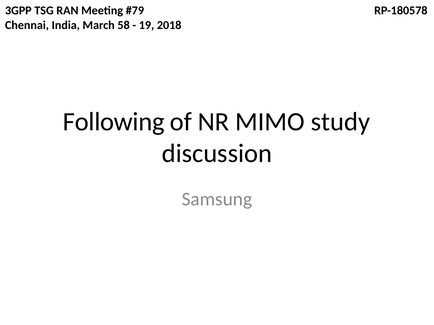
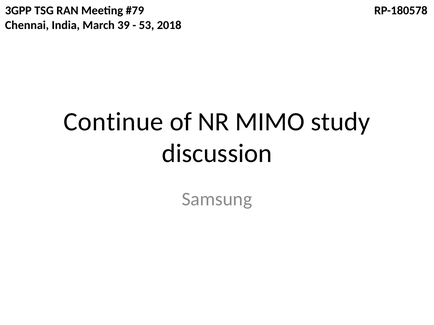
58: 58 -> 39 (124, 25)
19: 19 -> 53 (147, 25)
Following: Following -> Continue (113, 122)
